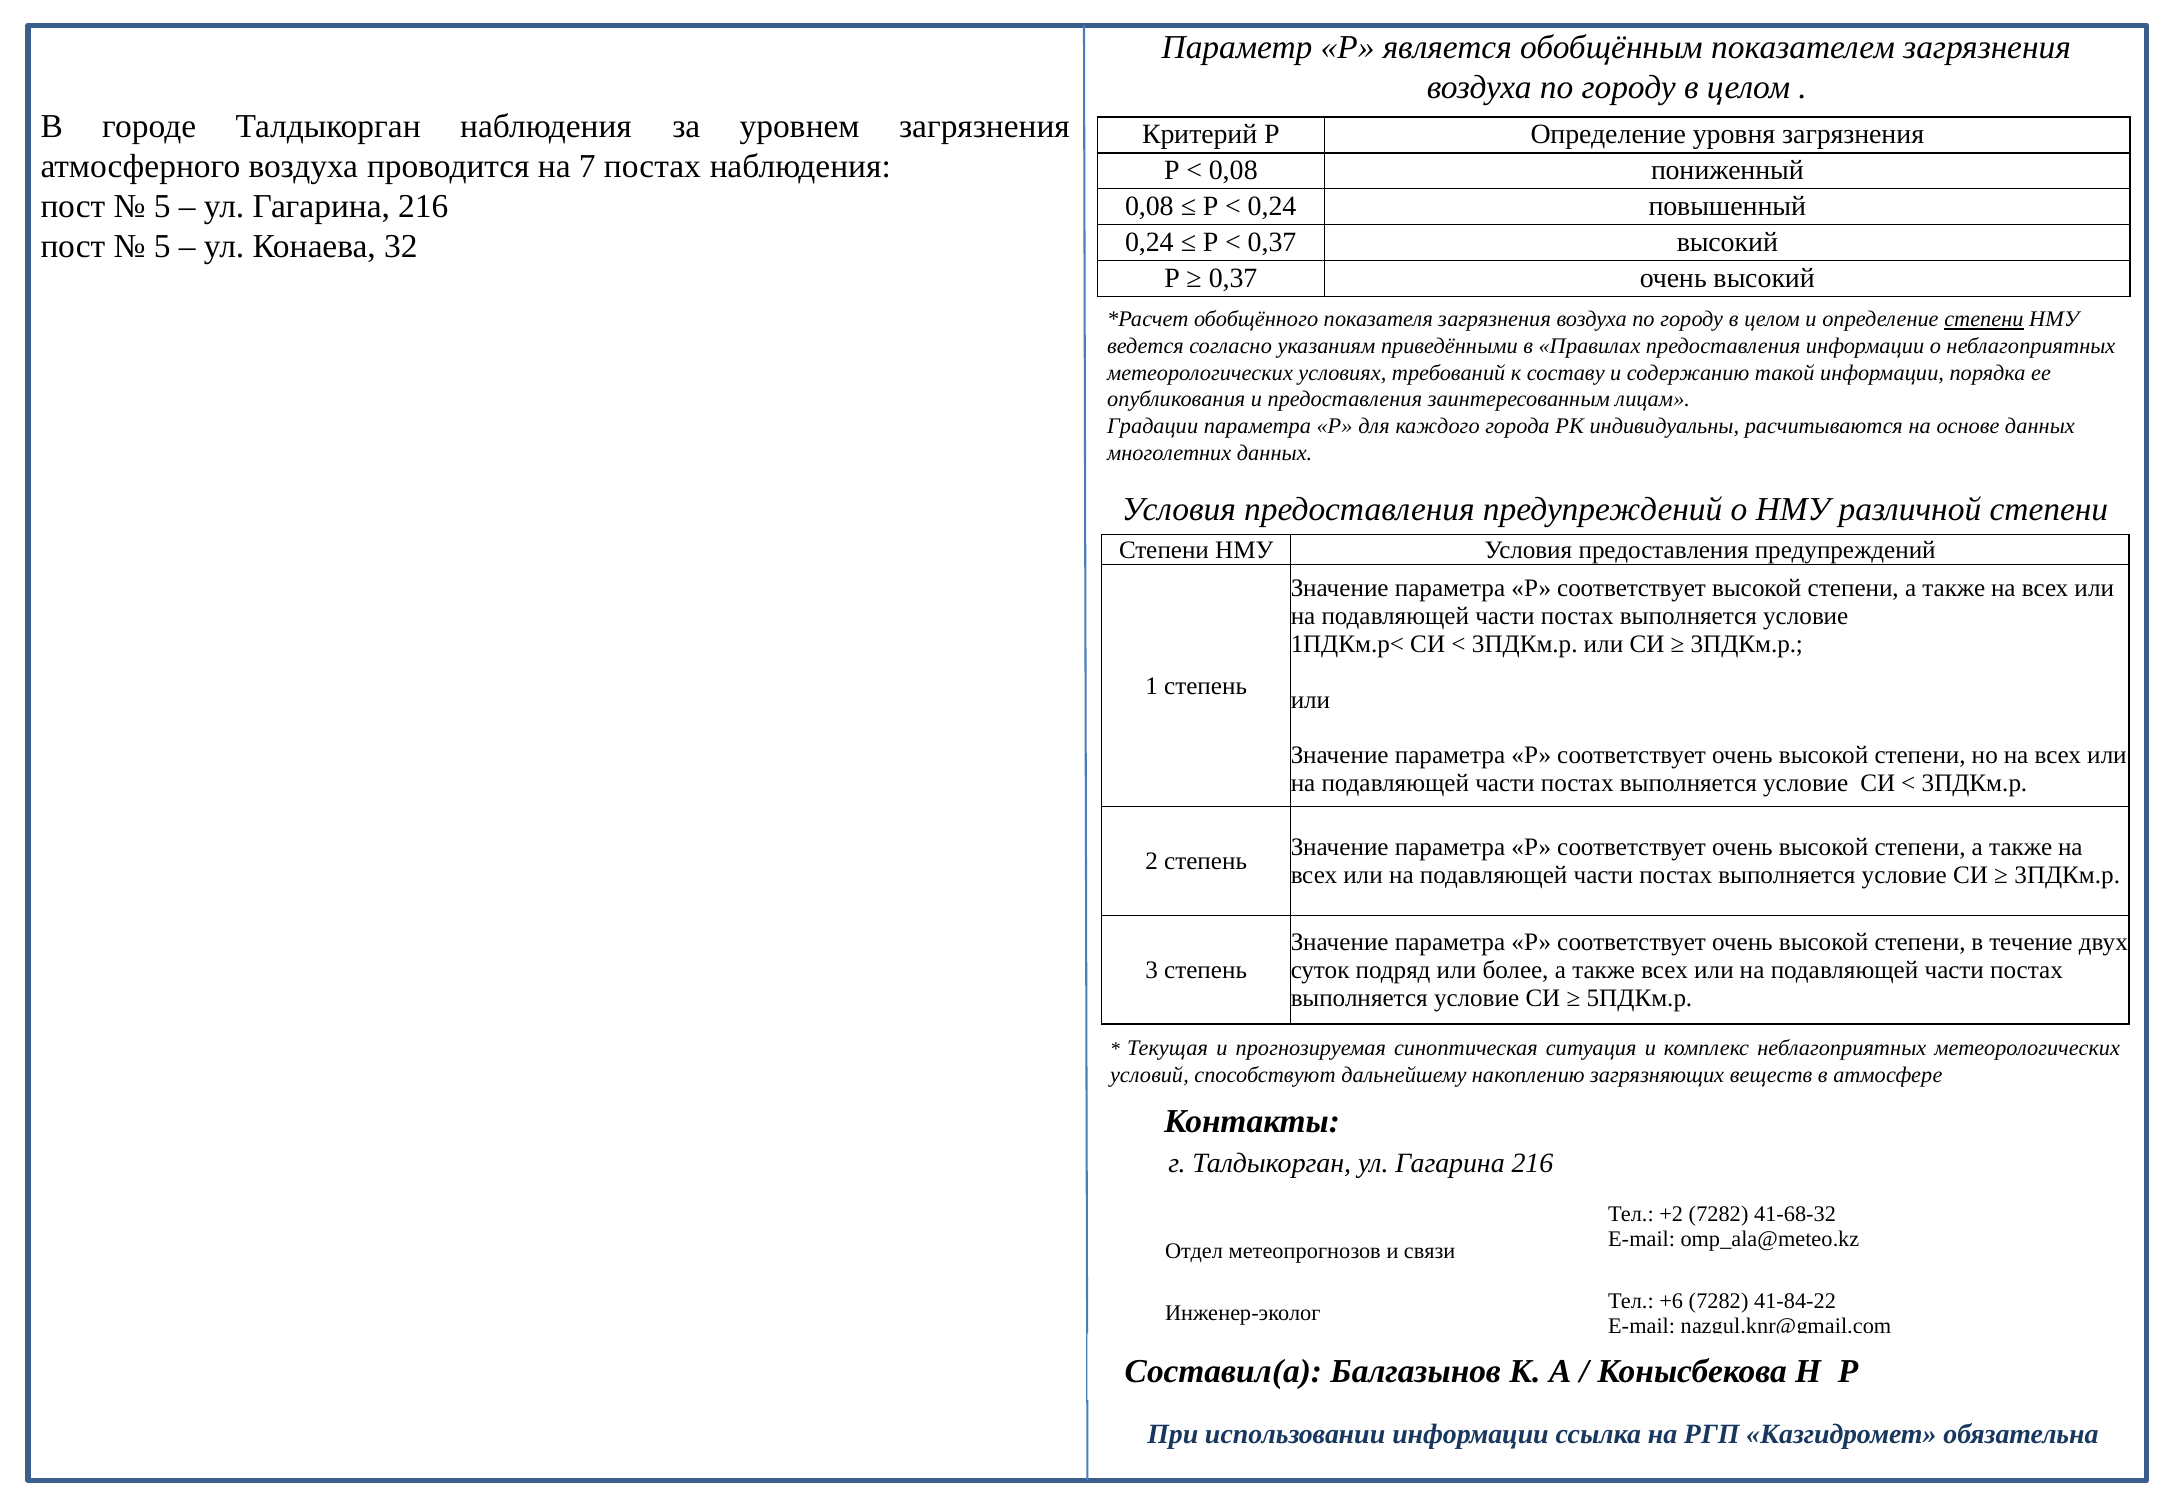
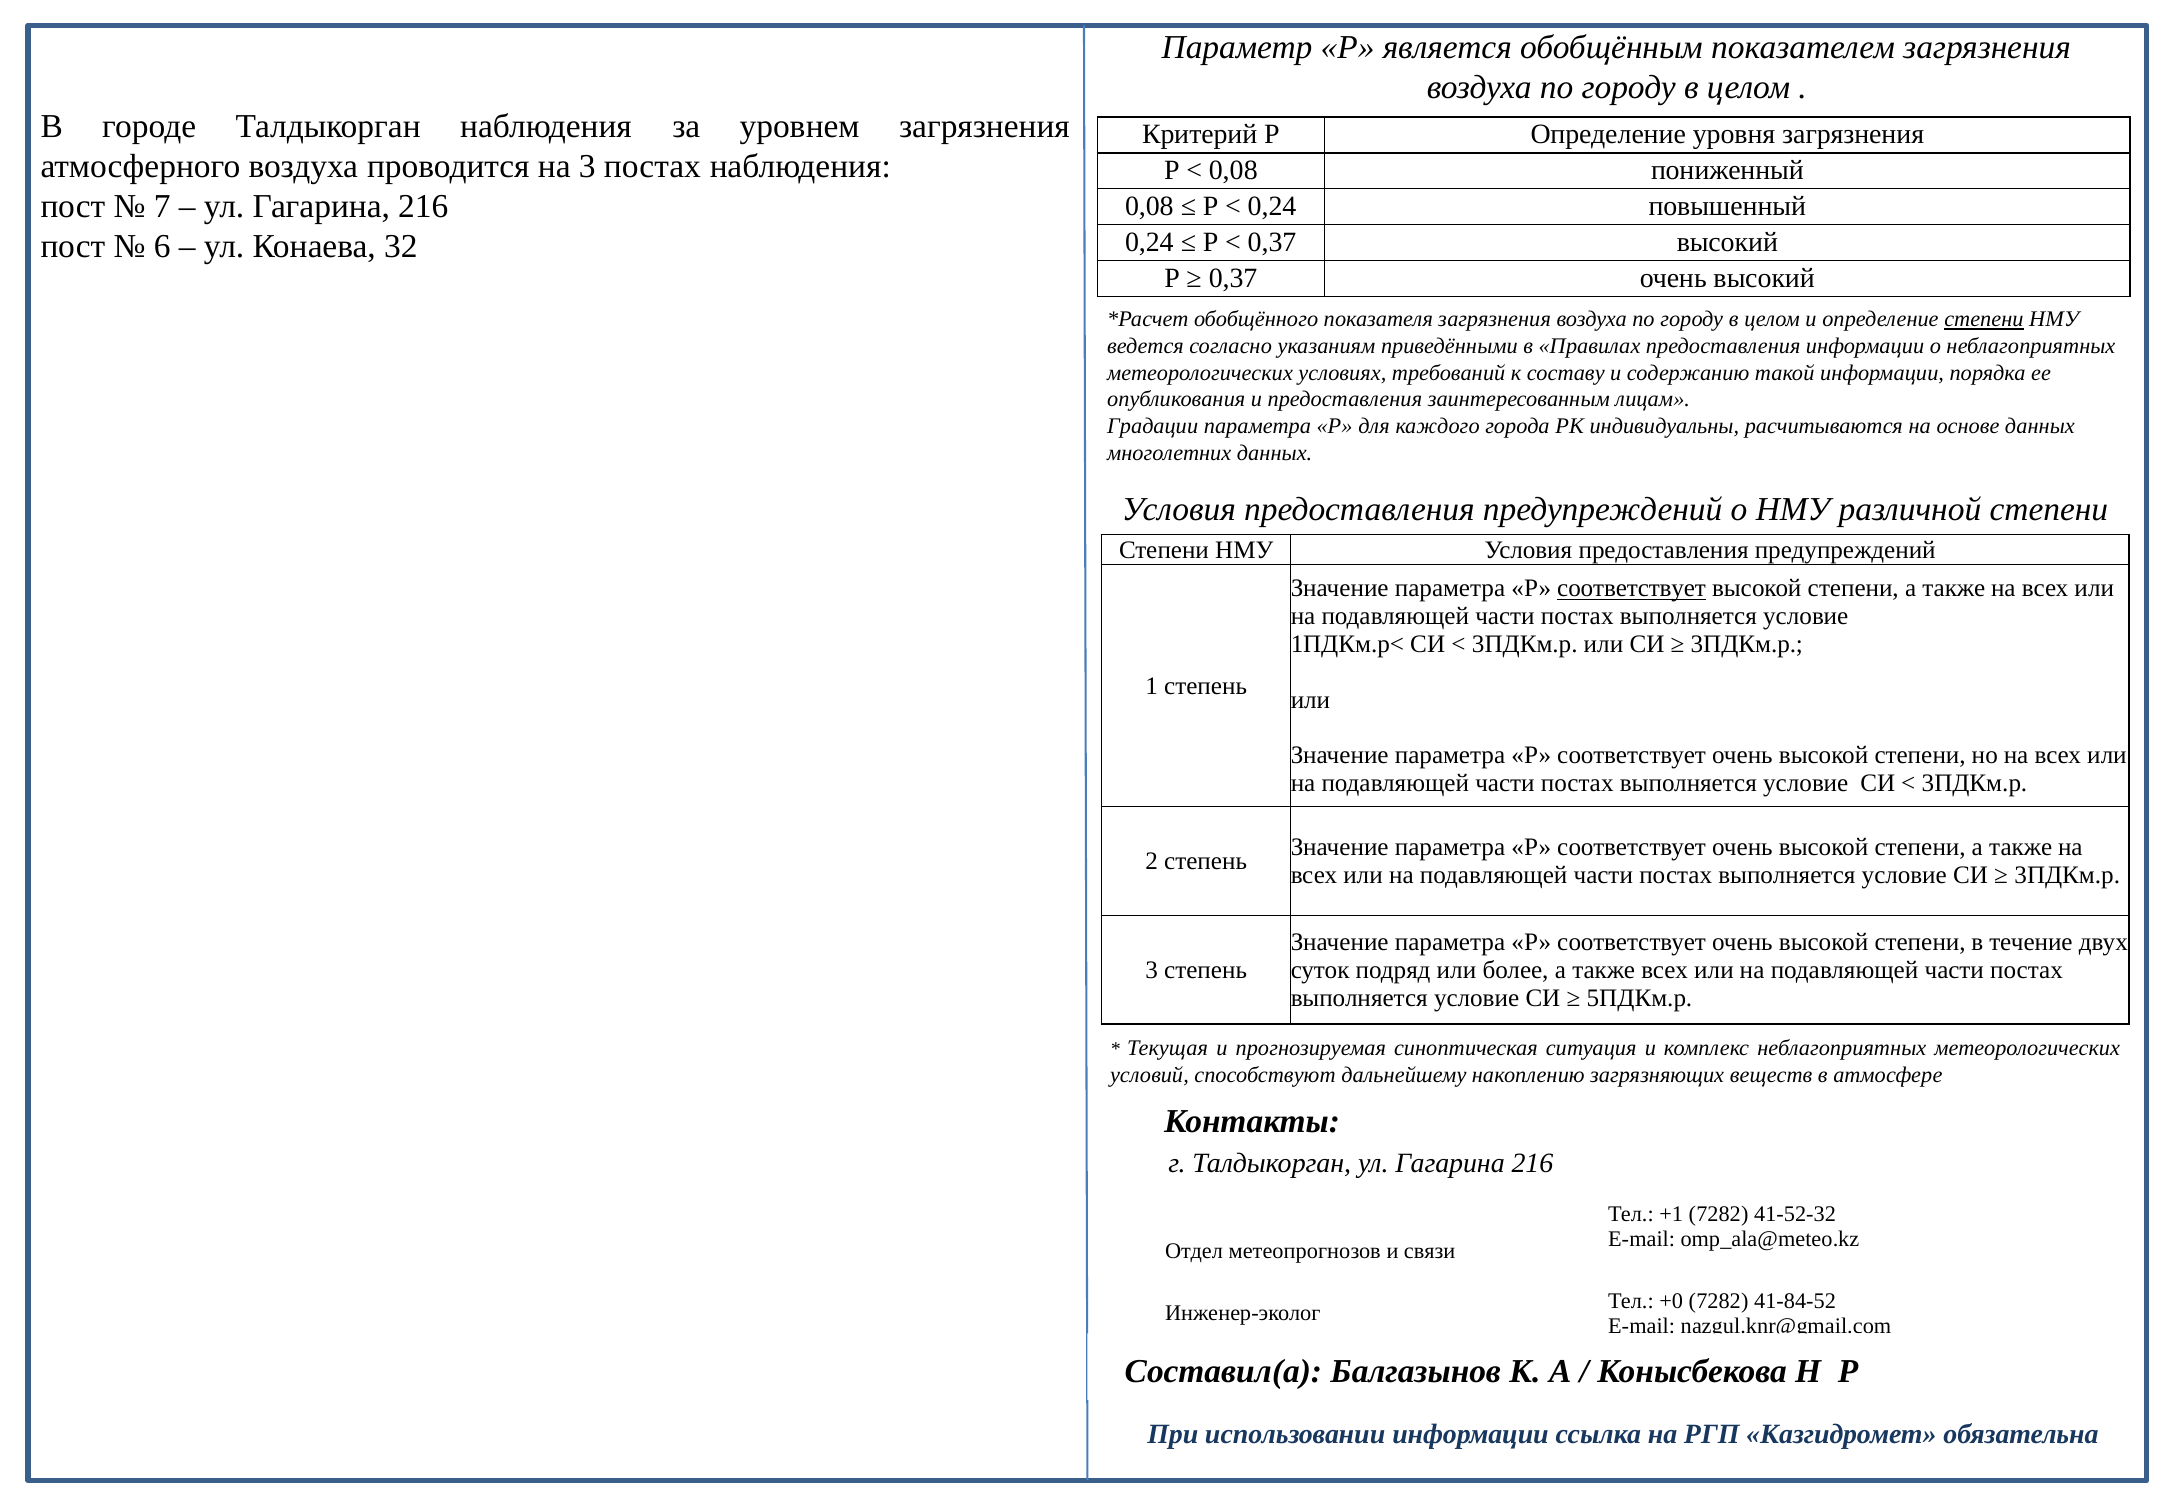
на 7: 7 -> 3 (587, 166)
5: 5 -> 7 (162, 207)
5: 5 -> 6 (162, 247)
соответствует underline: none -> present (1632, 588)
+2: +2 -> +1 (1671, 1214)
41-68-32: 41-68-32 -> 41-52-32 (1795, 1214)
+6: +6 -> +0 (1671, 1301)
41-84-22: 41-84-22 -> 41-84-52 (1795, 1301)
